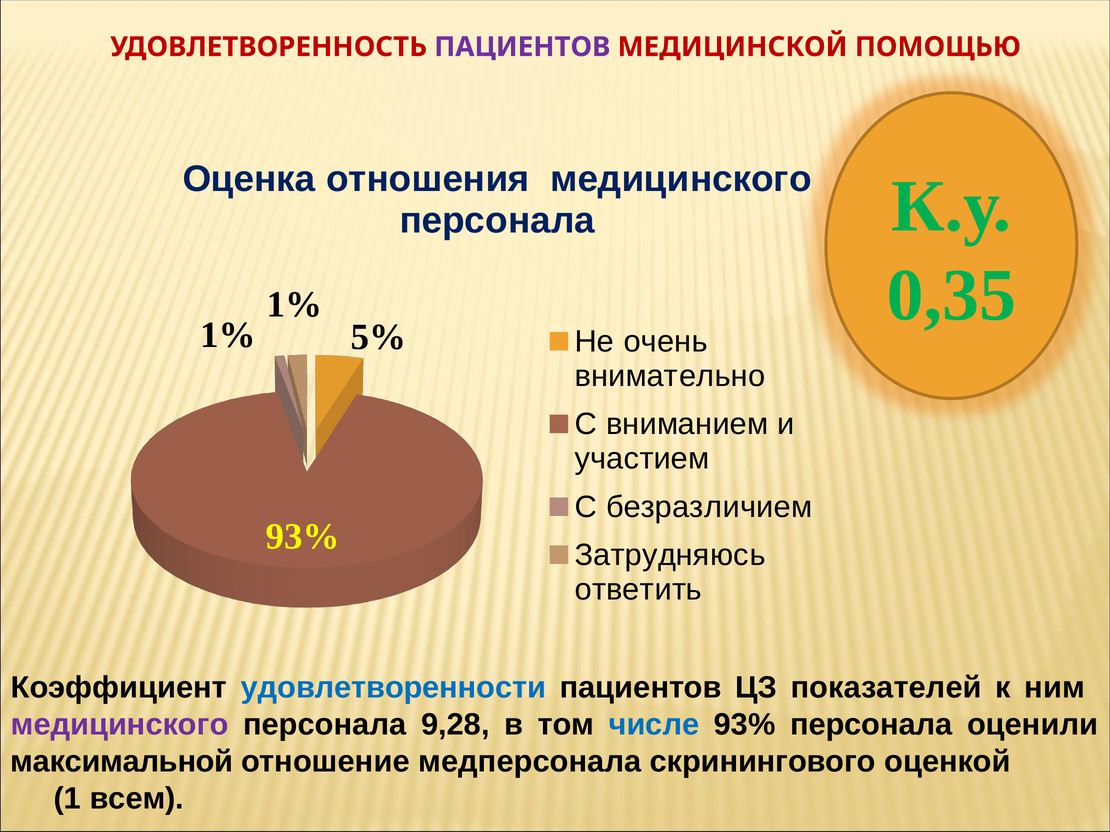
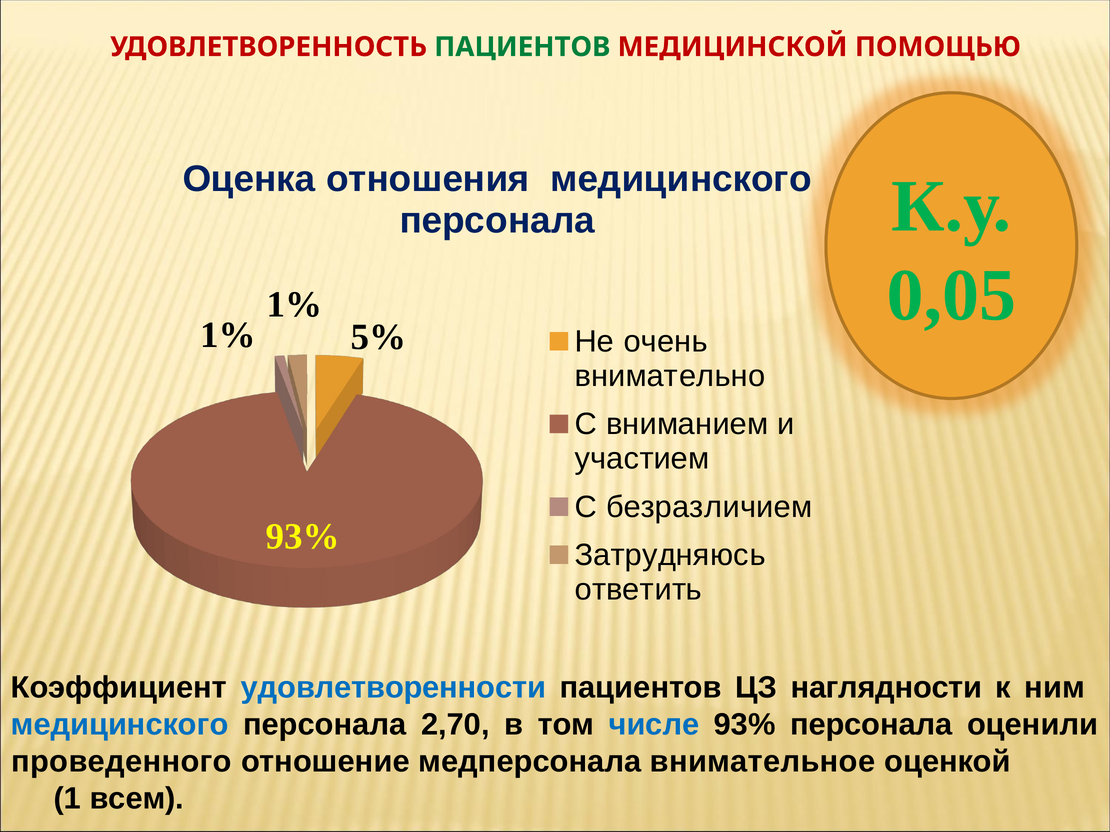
ПАЦИЕНТОВ colour: purple -> green (522, 47)
0,35: 0,35 -> 0,05 (951, 295)
показателей: показателей -> наглядности (886, 688)
медицинского colour: purple -> blue (120, 725)
9,28: 9,28 -> 2,70 (455, 725)
максимальной: максимальной -> проведенного (122, 762)
скринингового: скринингового -> внимательное (763, 762)
